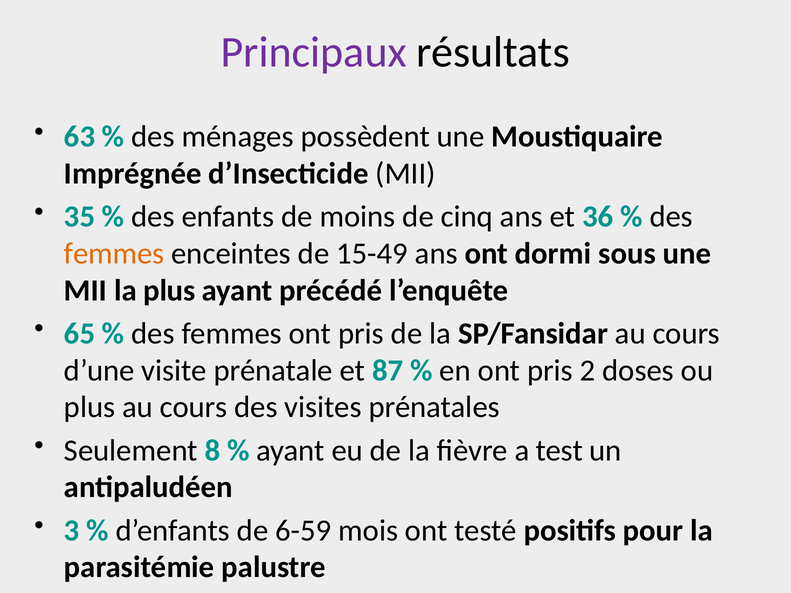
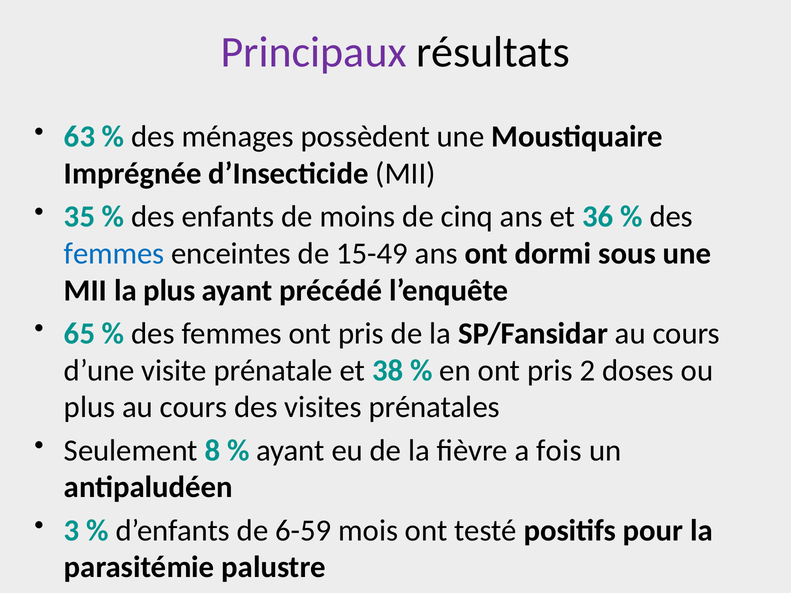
femmes colour: orange -> blue (114, 254)
87: 87 -> 38 (388, 371)
test: test -> fois (559, 451)
